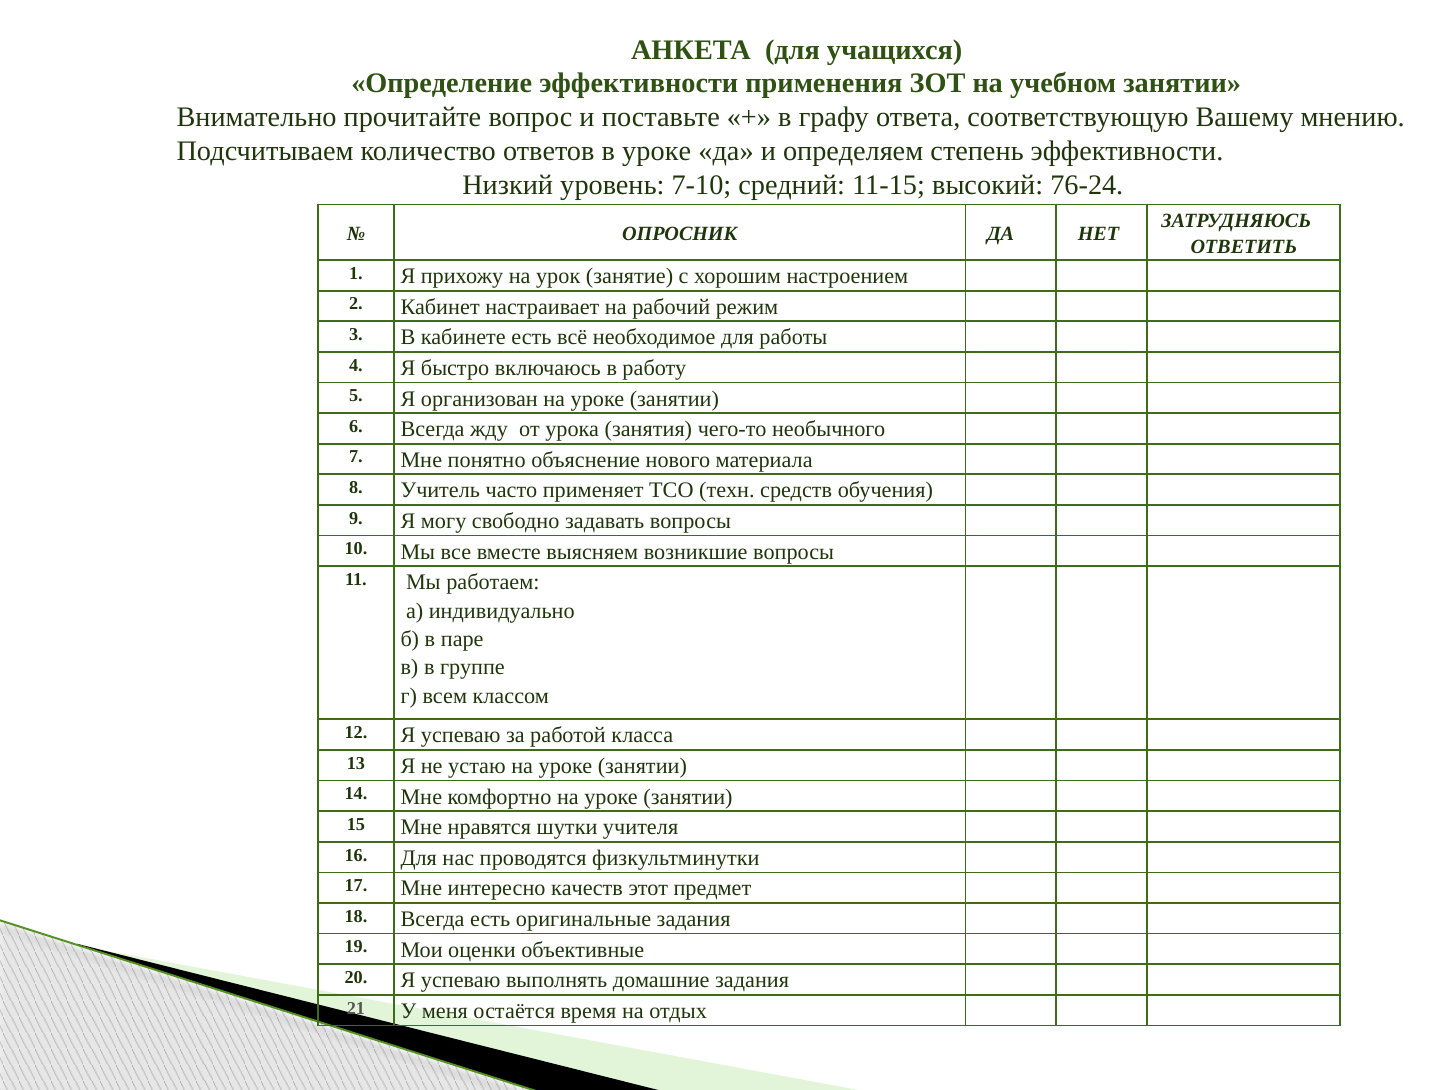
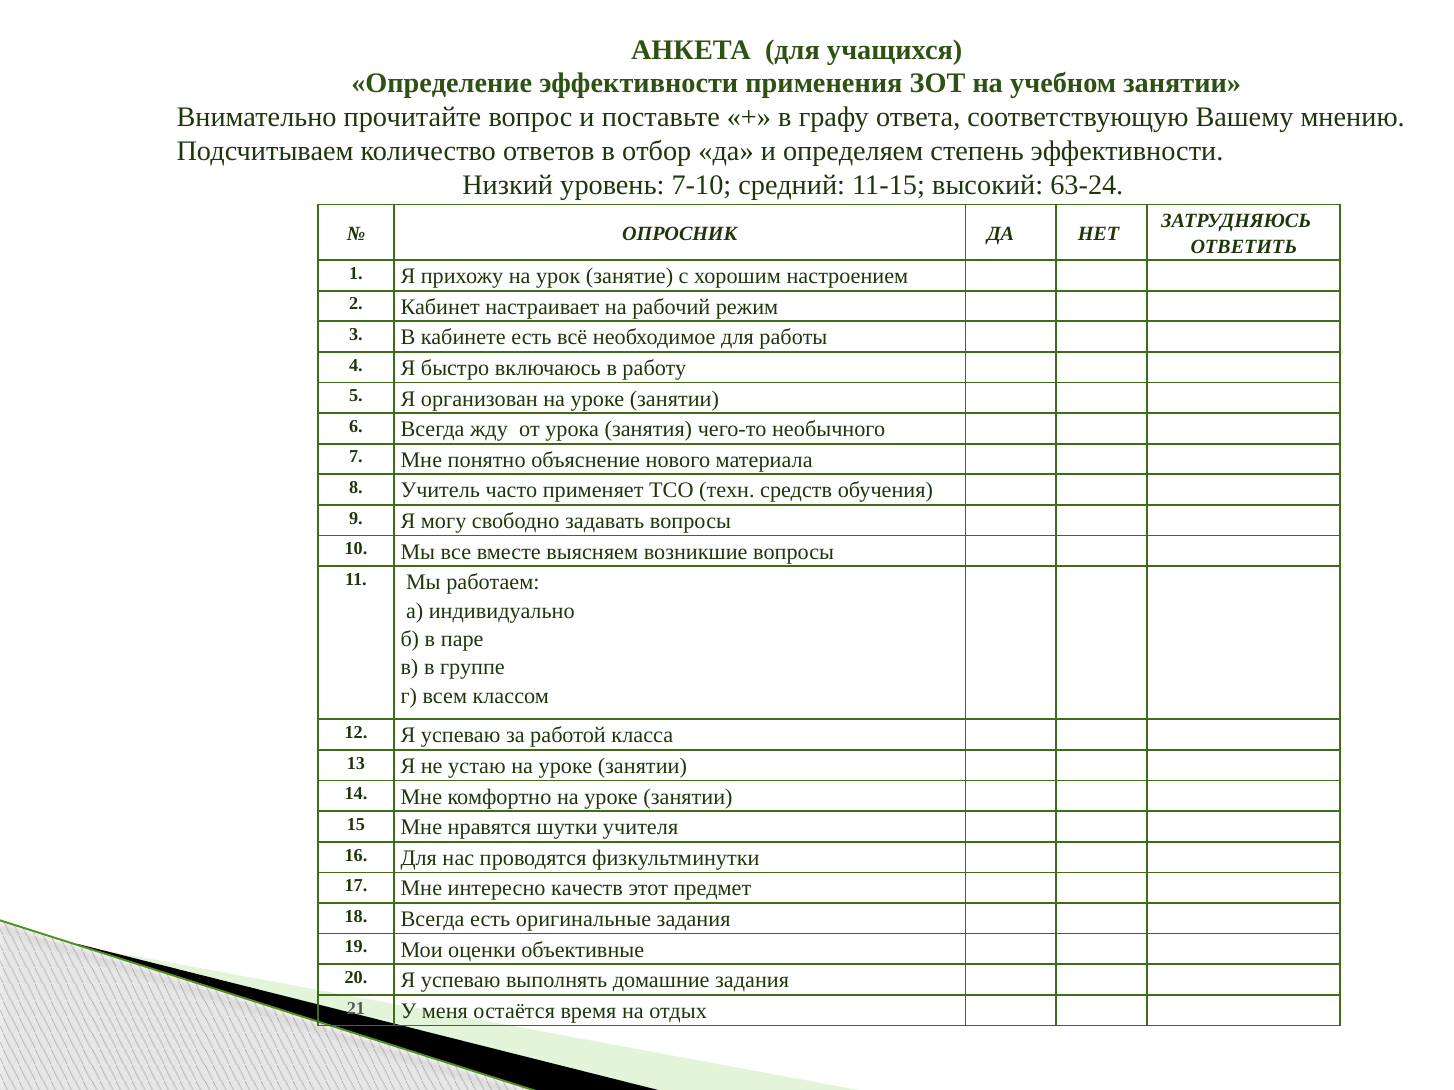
в уроке: уроке -> отбор (657, 152)
76-24: 76-24 -> 63-24 (1087, 186)
